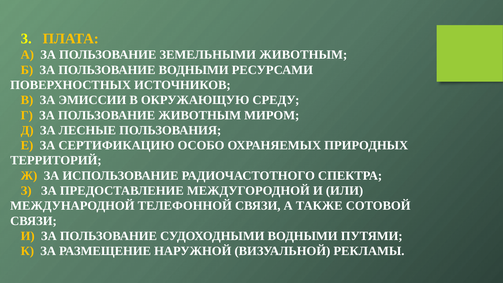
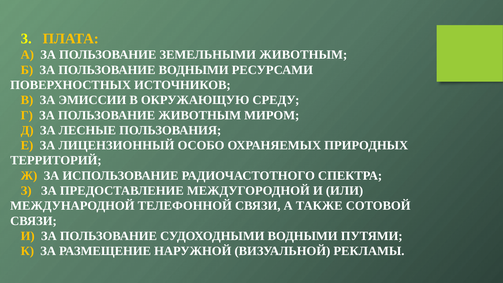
СЕРТИФИКАЦИЮ: СЕРТИФИКАЦИЮ -> ЛИЦЕНЗИОННЫЙ (116, 145)
